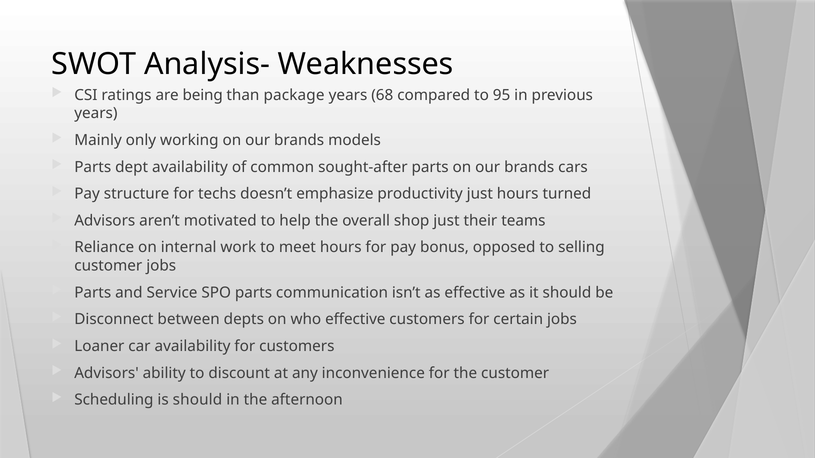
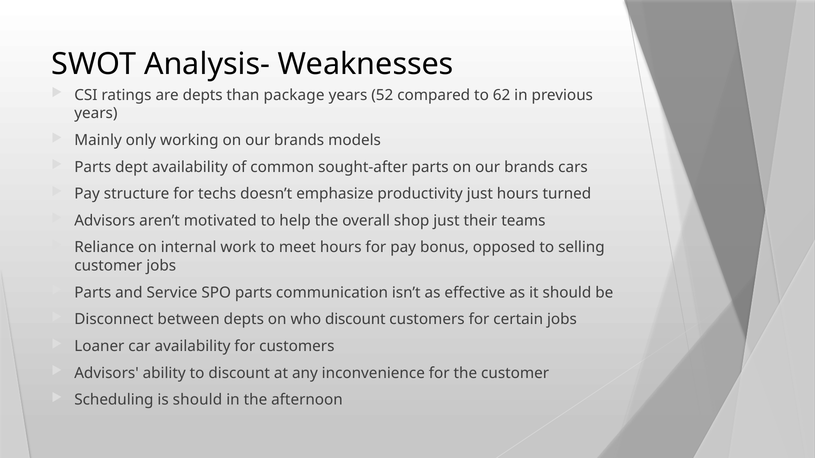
are being: being -> depts (203, 95)
68: 68 -> 52 (382, 95)
95: 95 -> 62 (502, 95)
who effective: effective -> discount (355, 320)
